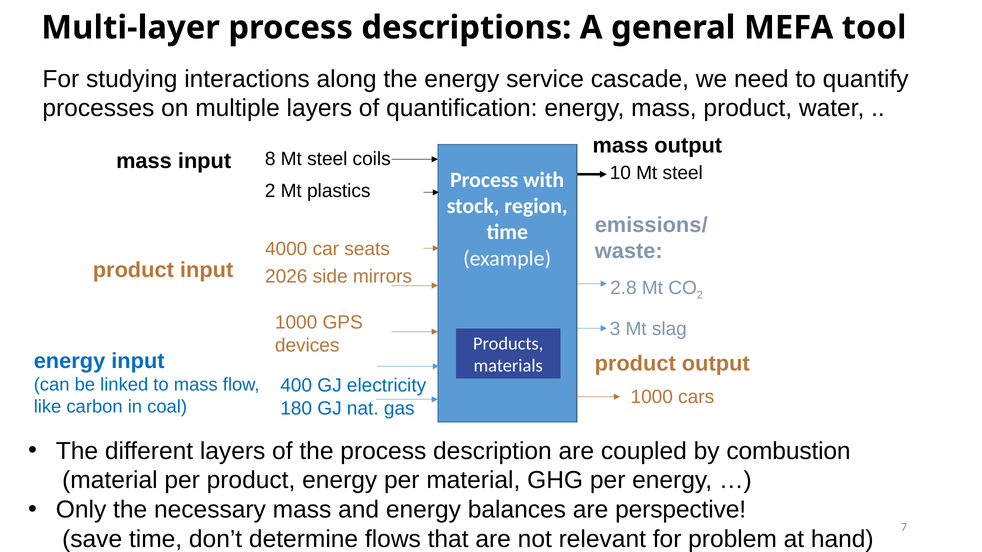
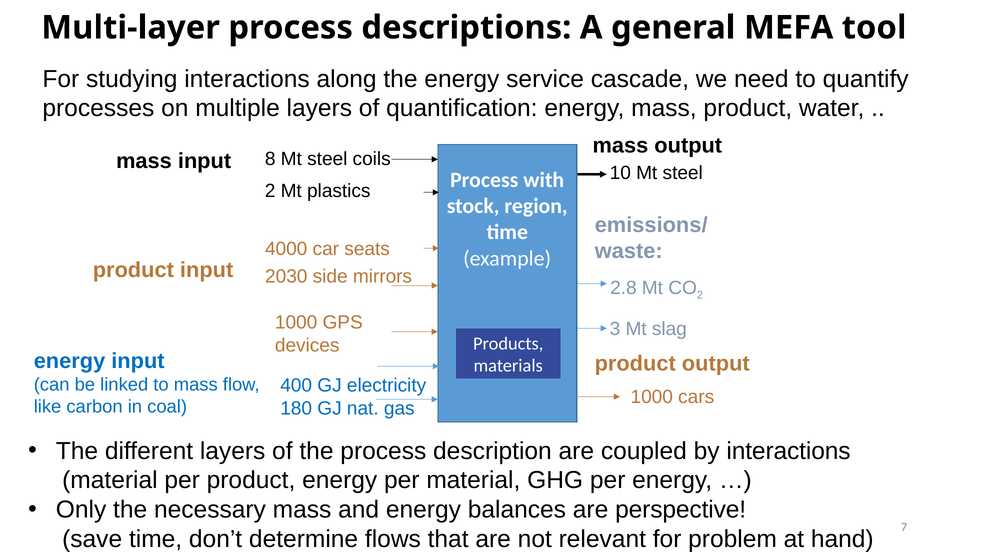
2026: 2026 -> 2030 (286, 277)
by combustion: combustion -> interactions (789, 451)
